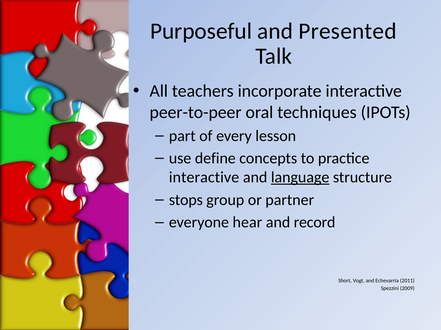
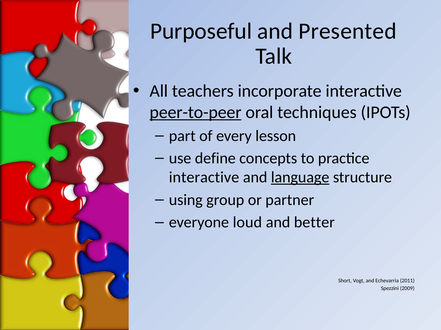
peer-to-peer underline: none -> present (196, 113)
stops: stops -> using (186, 200)
hear: hear -> loud (247, 223)
record: record -> better (314, 223)
